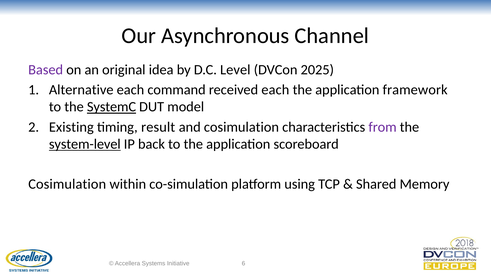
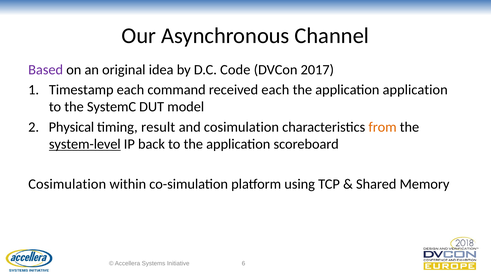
Level: Level -> Code (235, 70)
2025: 2025 -> 2017 (317, 70)
Alternative: Alternative -> Timestamp (81, 90)
application framework: framework -> application (415, 90)
SystemC underline: present -> none (112, 107)
Existing: Existing -> Physical (71, 127)
from colour: purple -> orange (383, 127)
